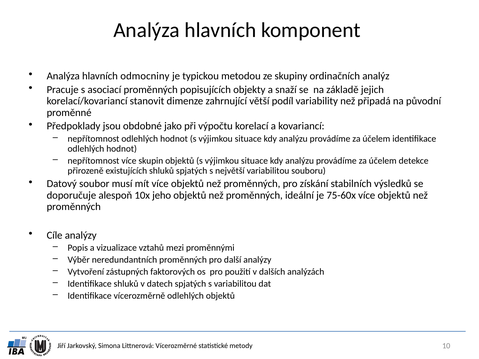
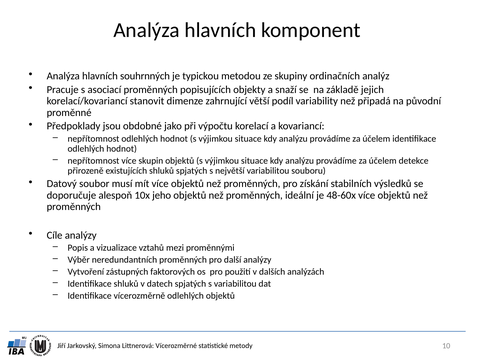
odmocniny: odmocniny -> souhrnných (145, 76)
75-60x: 75-60x -> 48-60x (341, 195)
